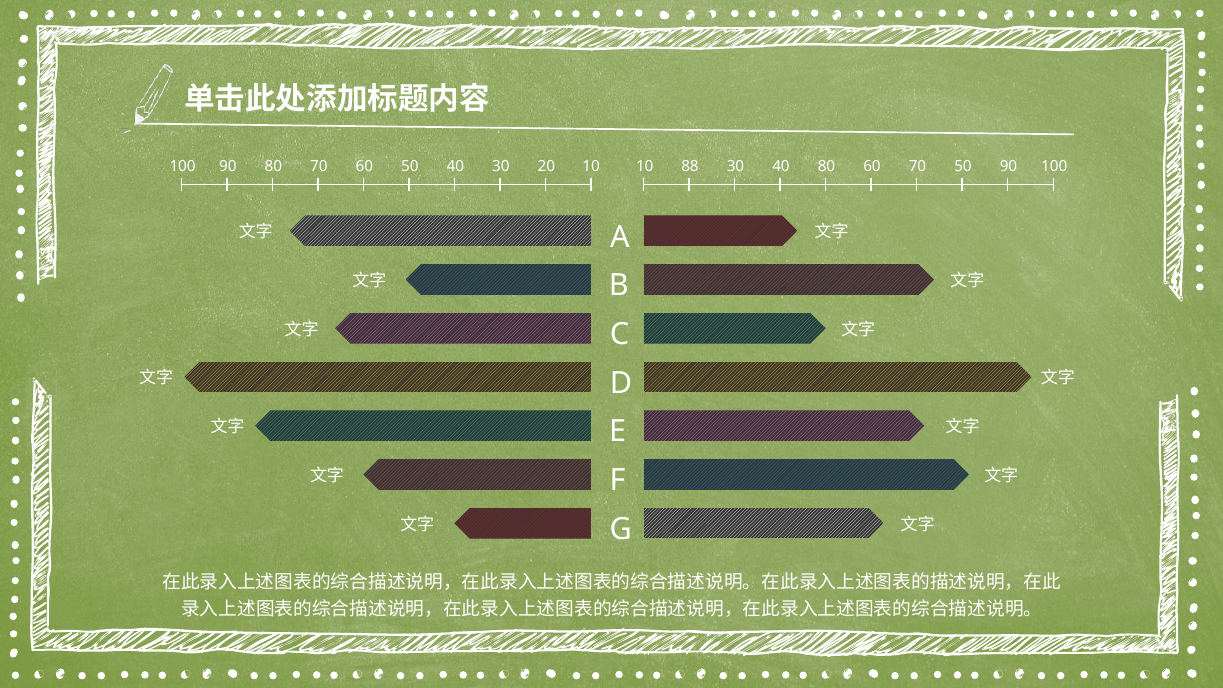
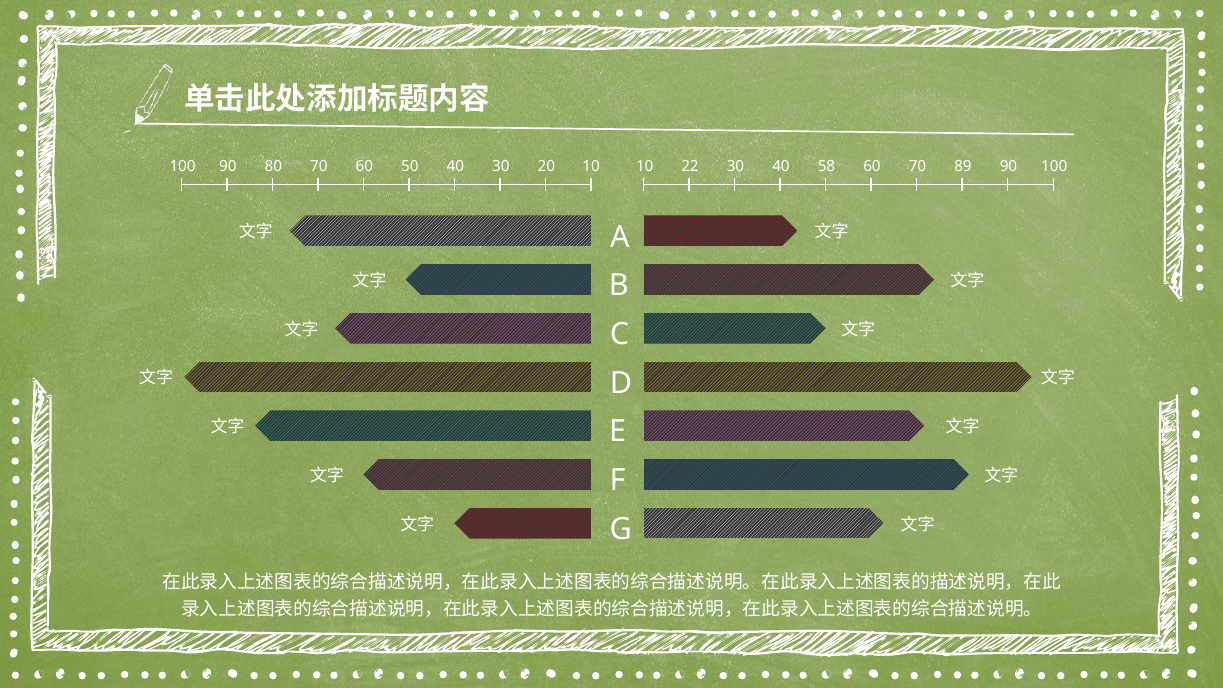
88: 88 -> 22 (690, 166)
40 80: 80 -> 58 (827, 166)
70 50: 50 -> 89 (963, 166)
